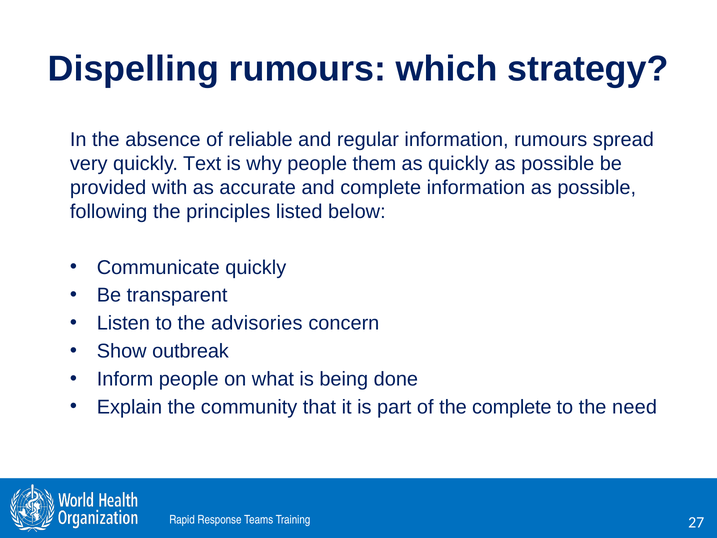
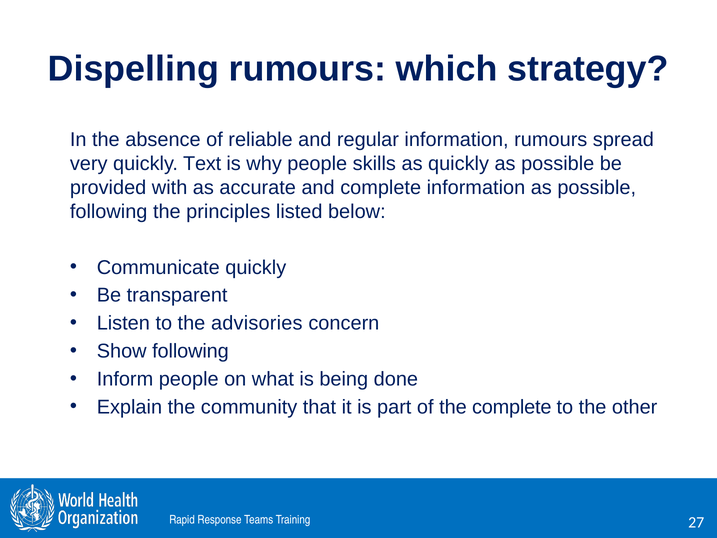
them: them -> skills (374, 164)
Show outbreak: outbreak -> following (190, 351)
need: need -> other (635, 407)
